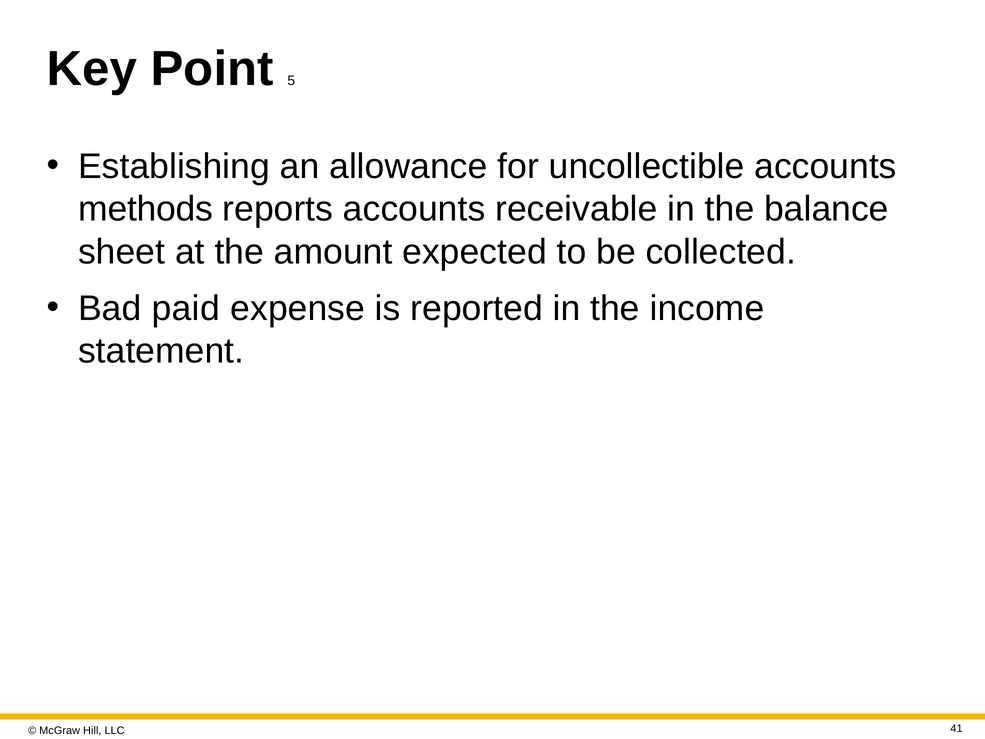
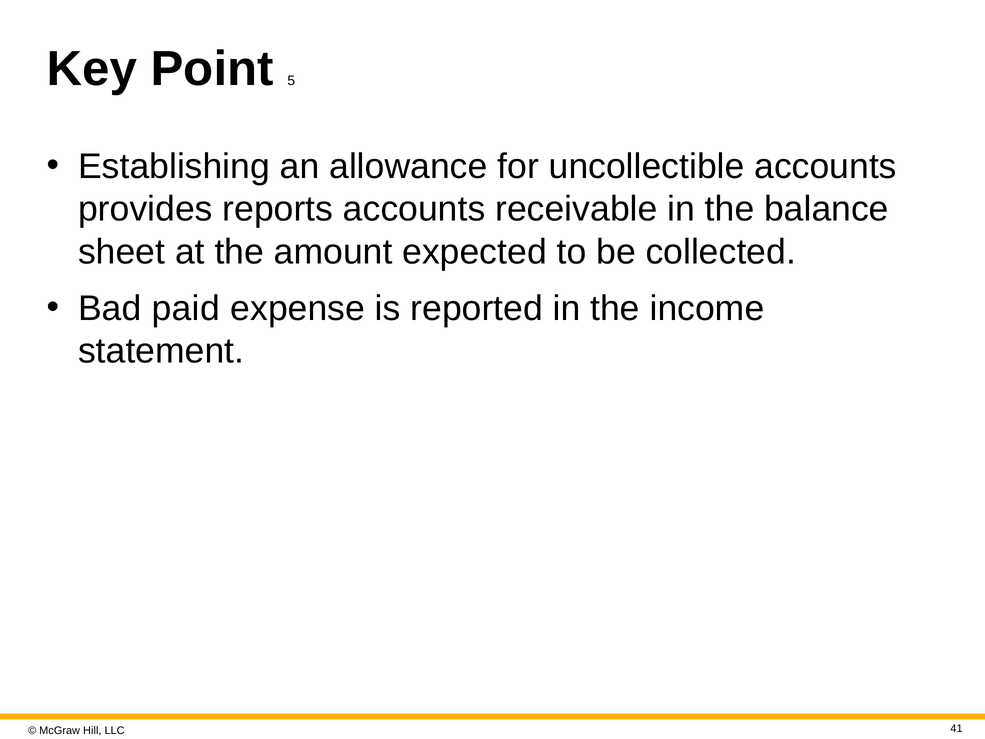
methods: methods -> provides (145, 209)
